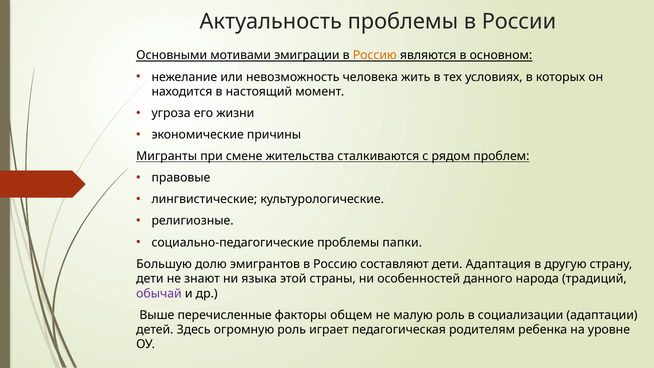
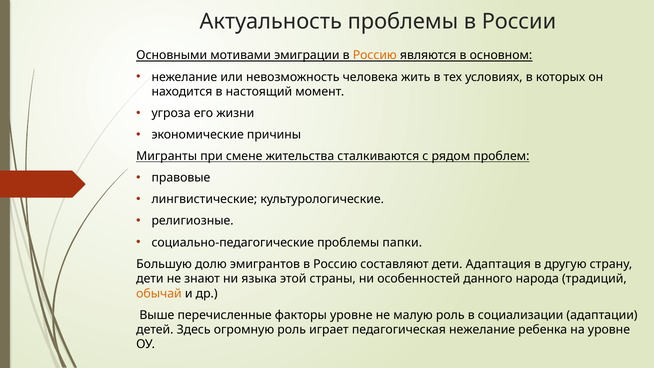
обычай colour: purple -> orange (159, 293)
факторы общем: общем -> уровне (351, 315)
педагогическая родителям: родителям -> нежелание (482, 330)
